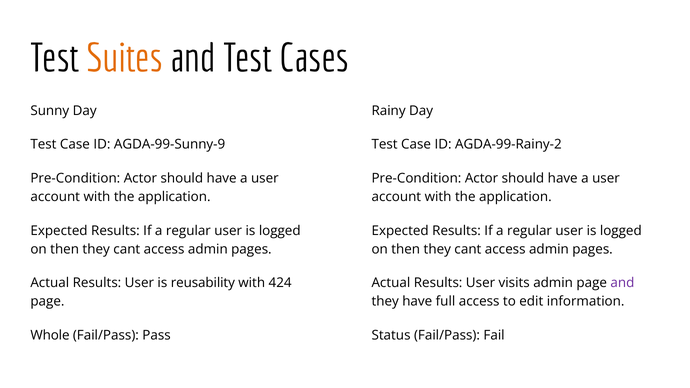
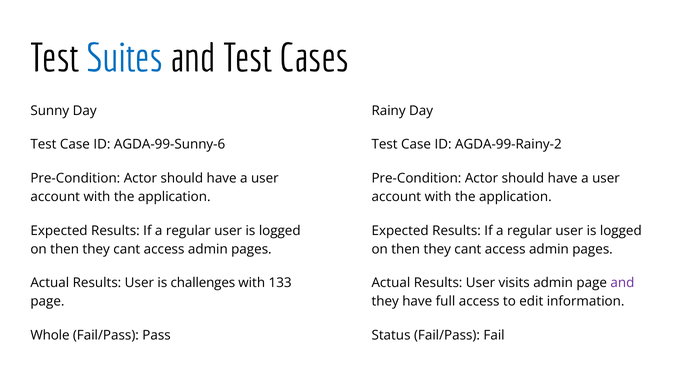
Suites colour: orange -> blue (125, 58)
AGDA-99-Sunny-9: AGDA-99-Sunny-9 -> AGDA-99-Sunny-6 (170, 145)
reusability: reusability -> challenges (203, 283)
424: 424 -> 133 (280, 283)
